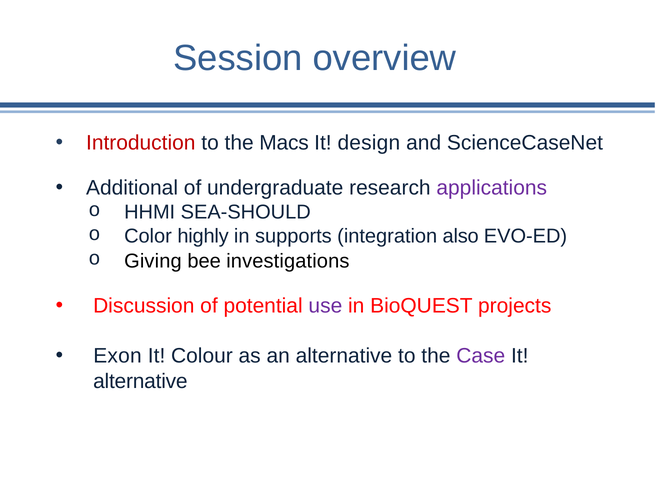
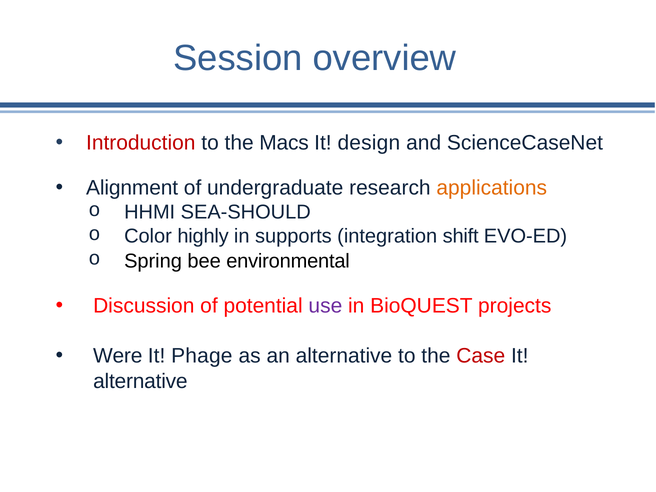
Additional: Additional -> Alignment (132, 188)
applications colour: purple -> orange (492, 188)
also: also -> shift (461, 236)
Giving: Giving -> Spring (153, 261)
investigations: investigations -> environmental (288, 261)
Exon: Exon -> Were (118, 356)
Colour: Colour -> Phage (202, 356)
Case colour: purple -> red (481, 356)
